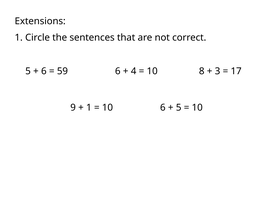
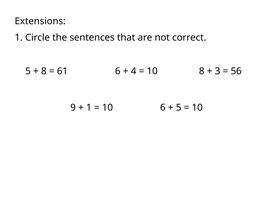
6: 6 -> 8 (44, 71)
59: 59 -> 61 (62, 71)
17: 17 -> 56 (236, 71)
